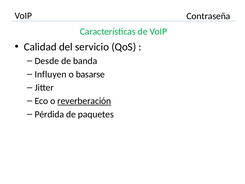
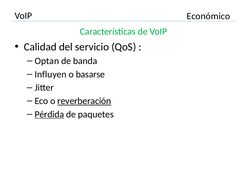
Contraseña: Contraseña -> Económico (208, 16)
Desde: Desde -> Optan (47, 61)
Pérdida underline: none -> present (49, 114)
